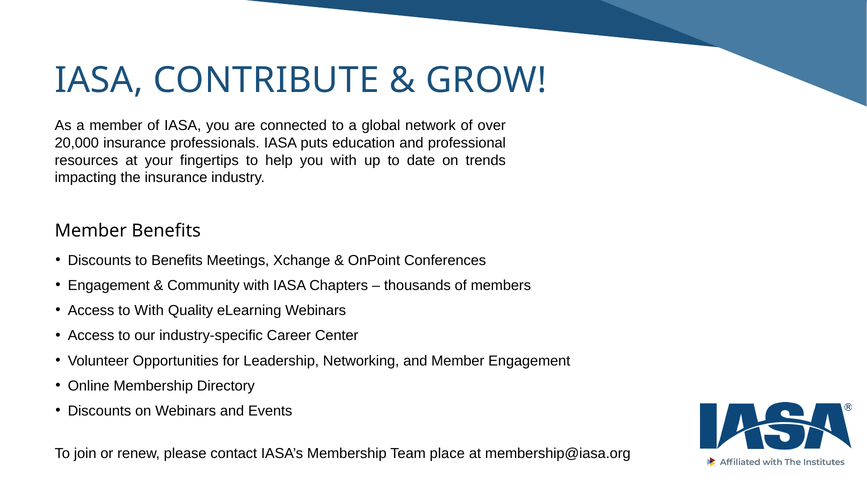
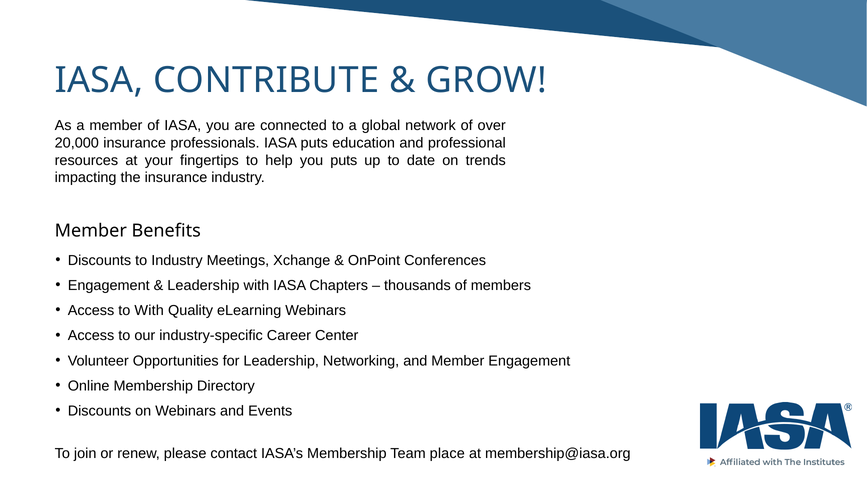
you with: with -> puts (344, 160)
to Benefits: Benefits -> Industry (177, 261)
Community: Community -> Leadership (203, 286)
